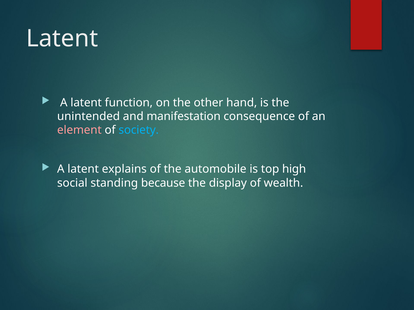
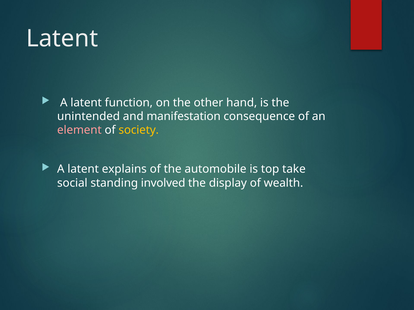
society colour: light blue -> yellow (139, 130)
high: high -> take (294, 169)
because: because -> involved (163, 183)
